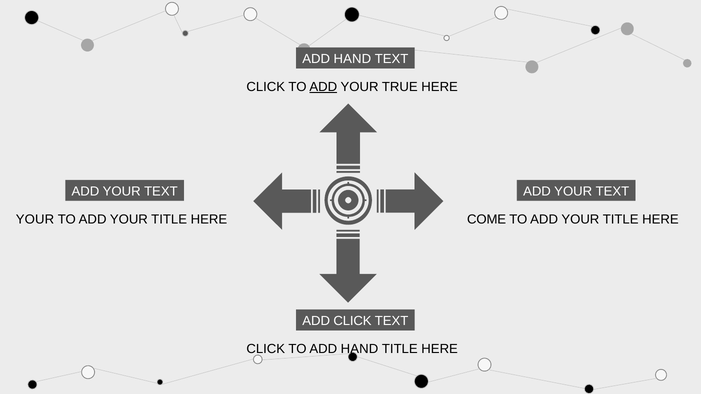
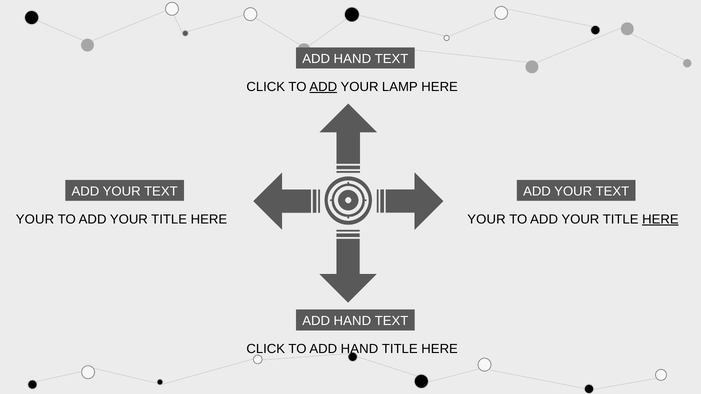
TRUE: TRUE -> LAMP (400, 87)
COME: COME -> YOUR (486, 219)
HERE underline: none -> present (660, 219)
CLICK: CLICK -> HAND (352, 321)
